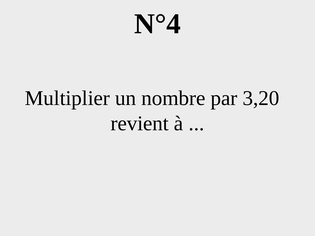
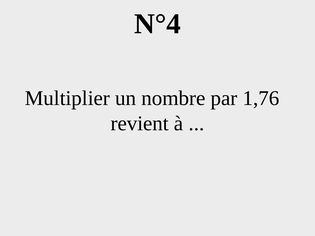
3,20: 3,20 -> 1,76 (261, 98)
